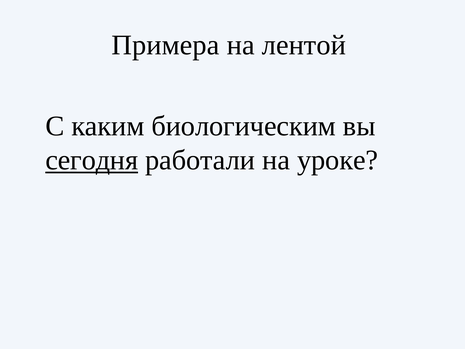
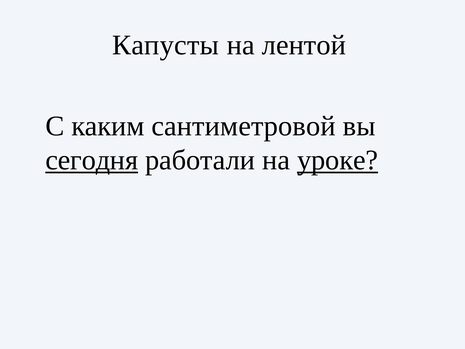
Примера: Примера -> Капусты (165, 45)
биологическим: биологическим -> сантиметровой (244, 126)
уроке underline: none -> present (338, 160)
